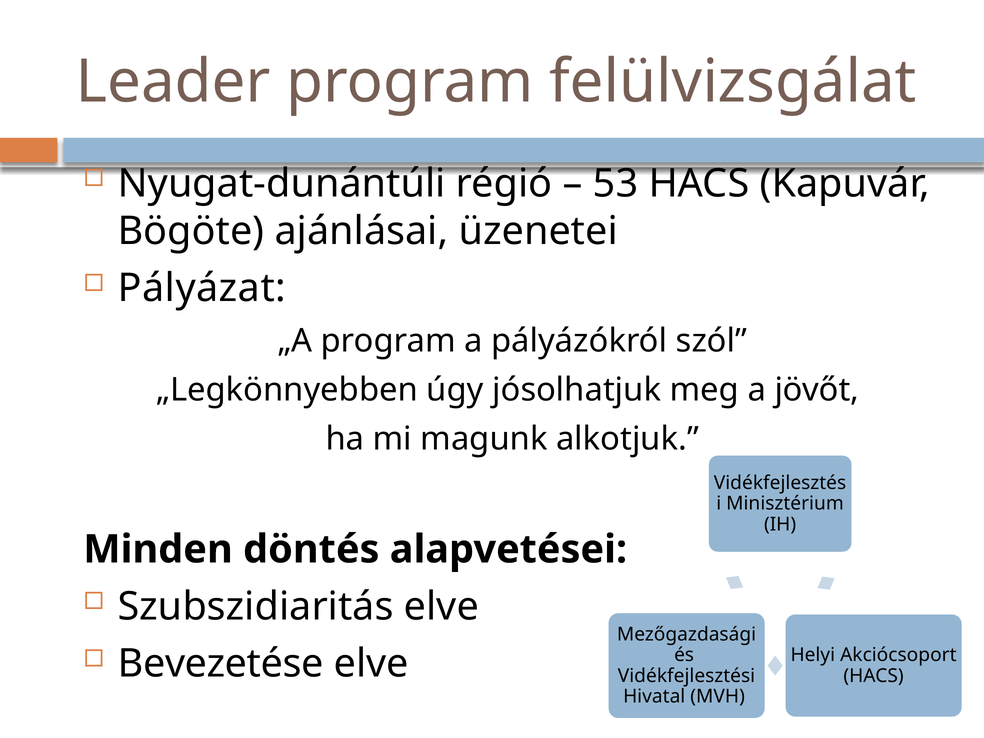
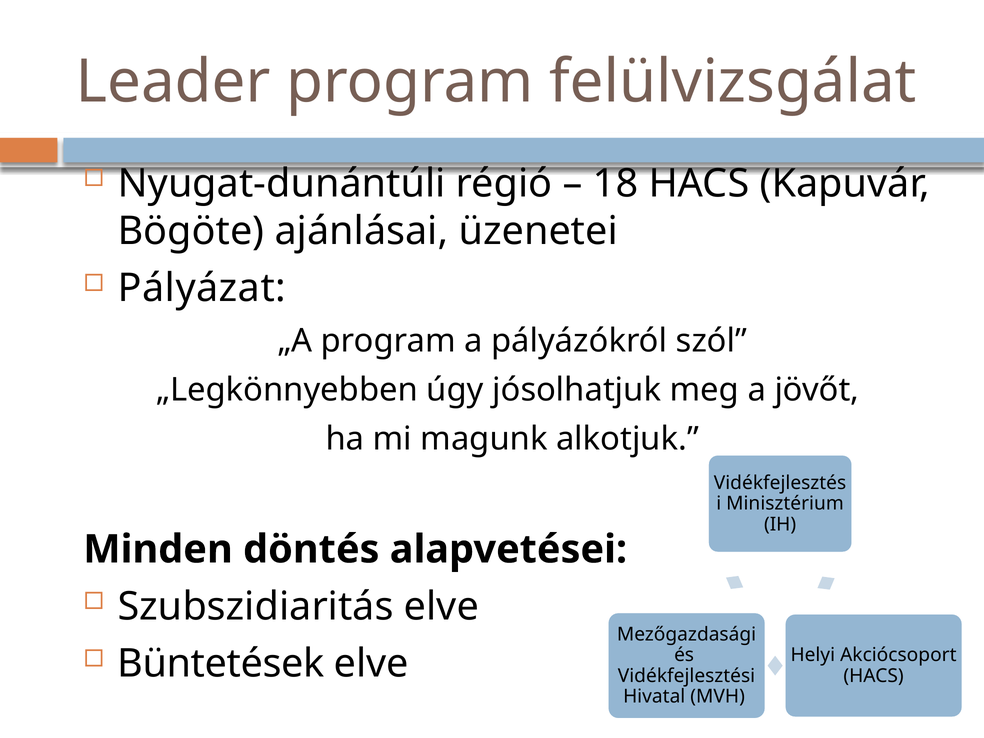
53: 53 -> 18 (616, 183)
Bevezetése: Bevezetése -> Büntetések (221, 664)
